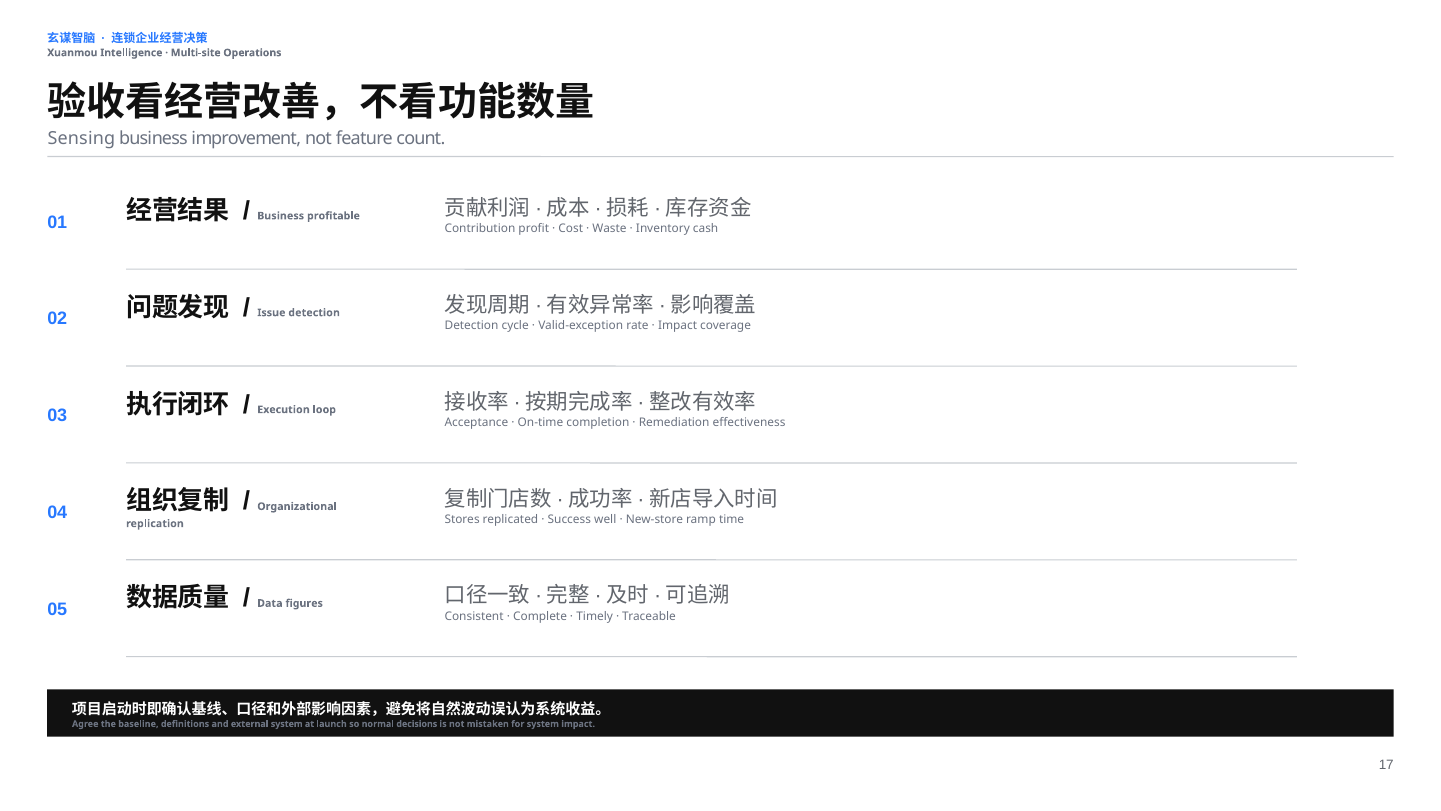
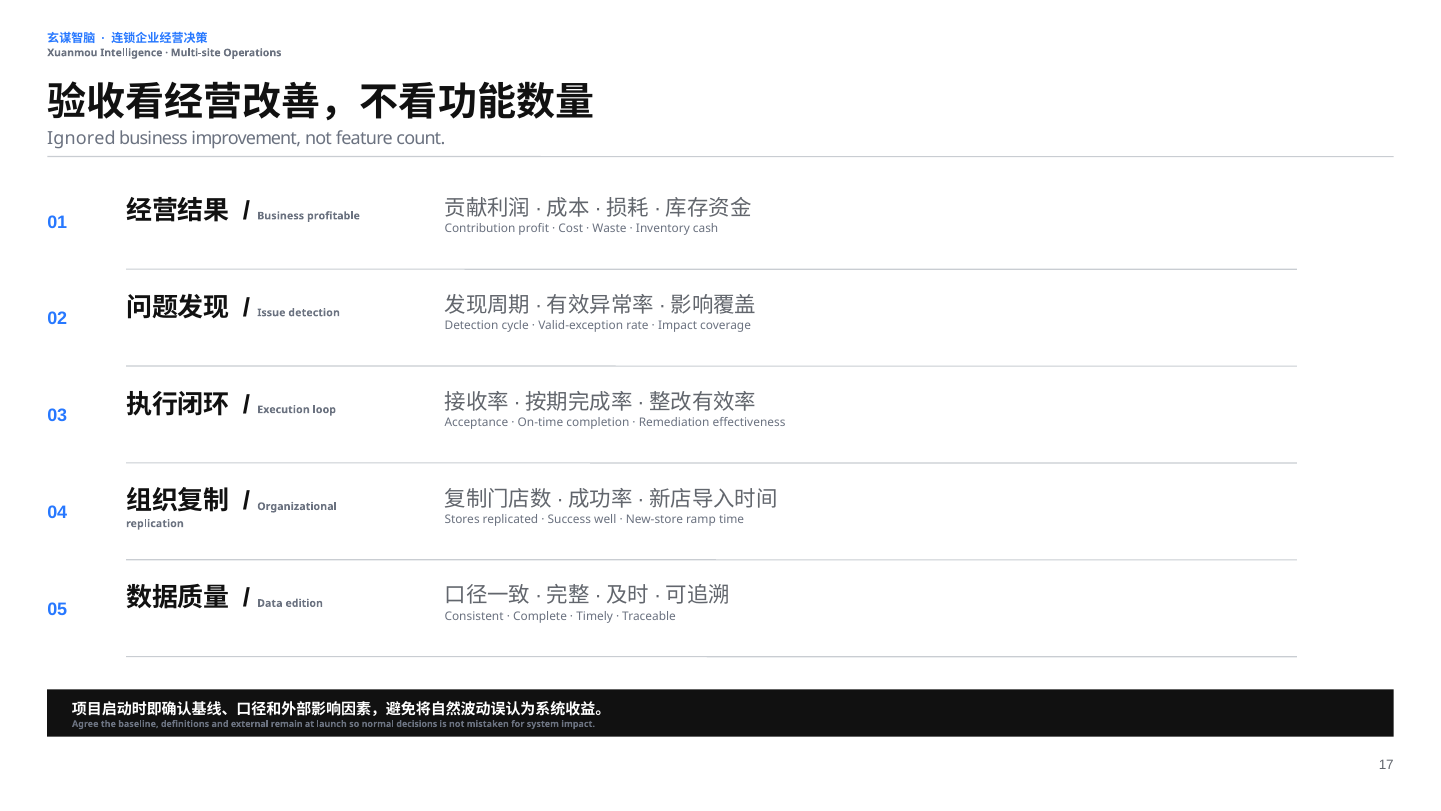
Sensing: Sensing -> Ignored (81, 138)
figures: figures -> edition (304, 603)
external system: system -> remain (287, 724)
